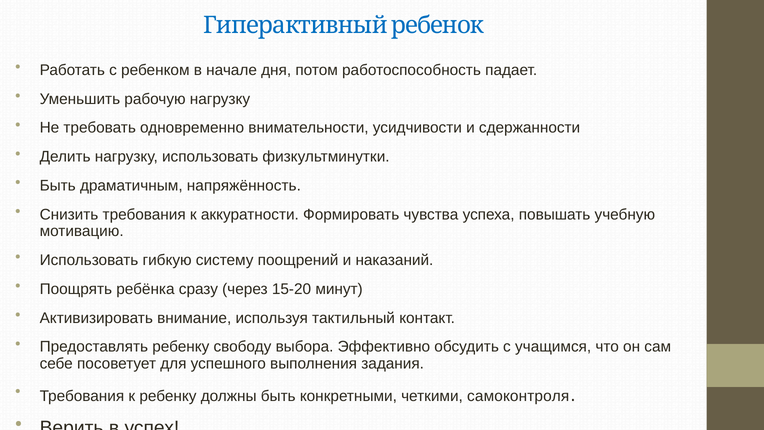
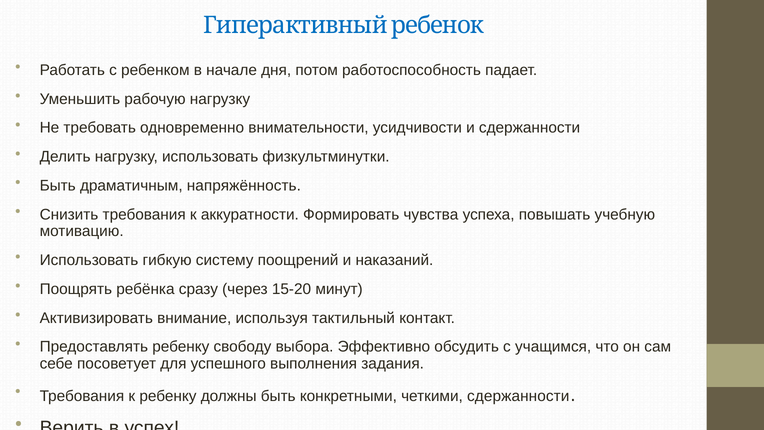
четкими самоконтроля: самоконтроля -> сдержанности (518, 396)
